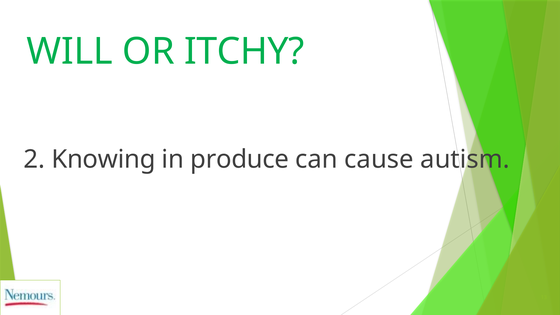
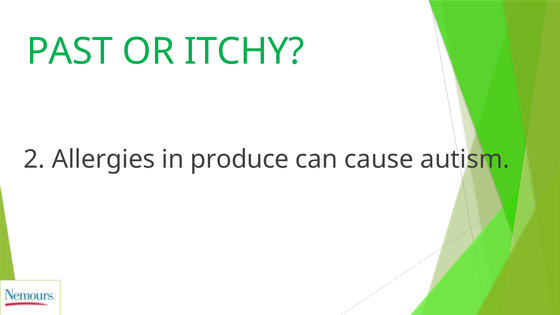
WILL: WILL -> PAST (70, 51)
Knowing: Knowing -> Allergies (103, 159)
